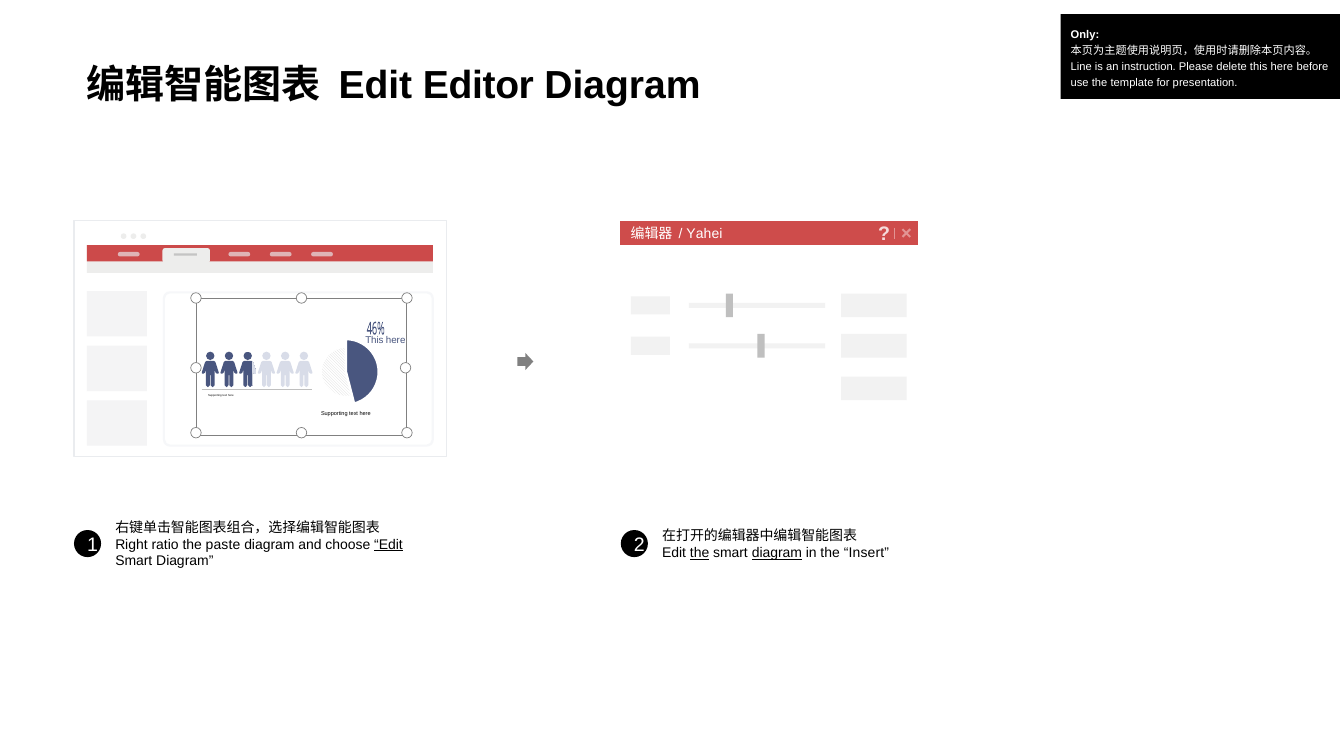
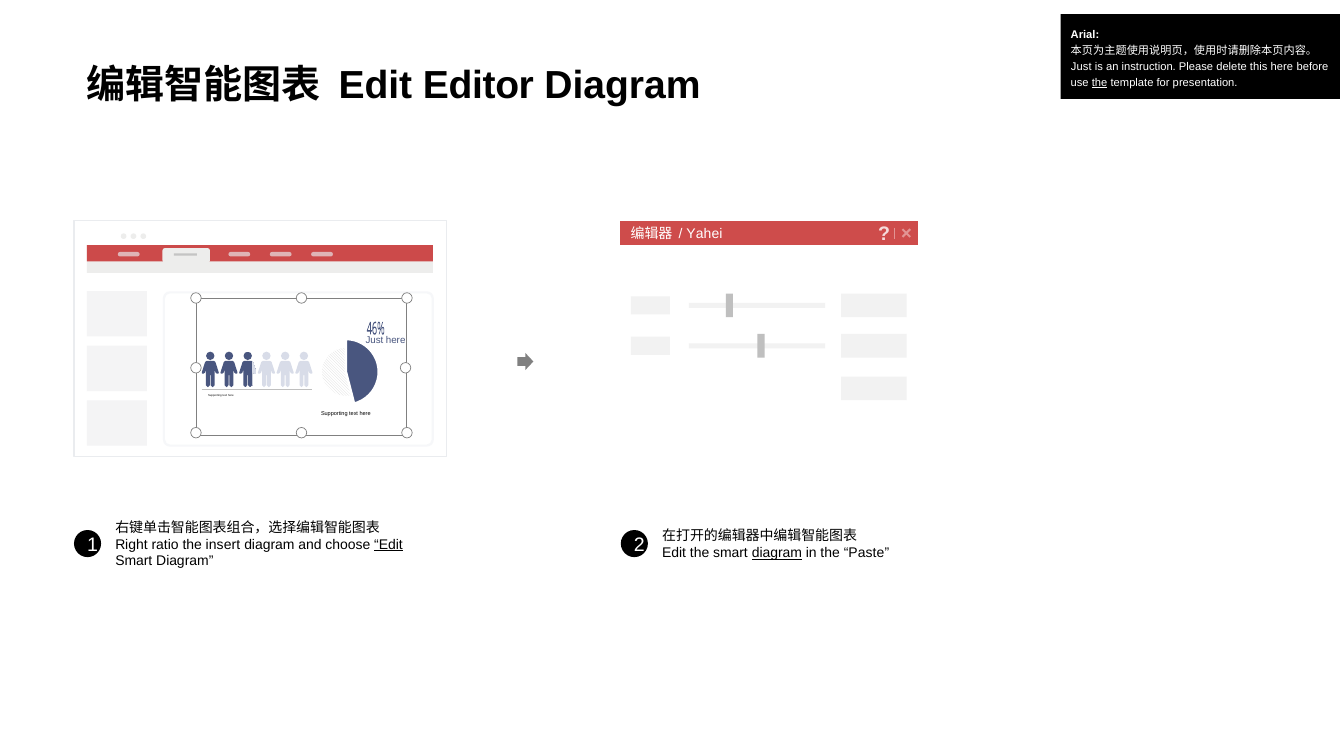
Only: Only -> Arial (1085, 35)
Line: Line -> Just (1081, 67)
the underline: none -> present (1100, 83)
This: This -> Just (374, 340)
paste: paste -> insert (223, 544)
the underline: present -> none (700, 553)
Insert: Insert -> Paste (866, 553)
